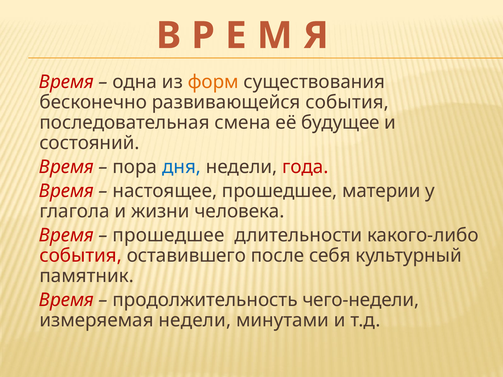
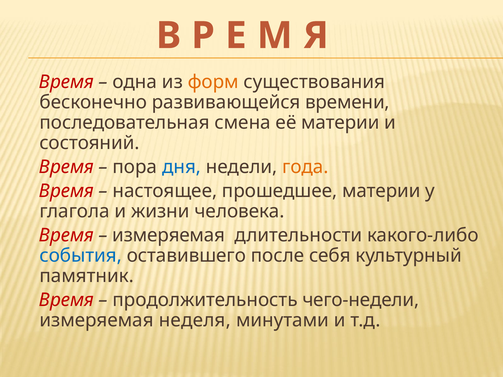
развивающейся события: события -> времени (347, 102)
её будущее: будущее -> материи (340, 123)
года colour: red -> orange (305, 167)
прошедшее: прошедшее -> измеряемая (169, 235)
события colour: red -> blue (81, 256)
измеряемая недели: недели -> неделя (195, 320)
